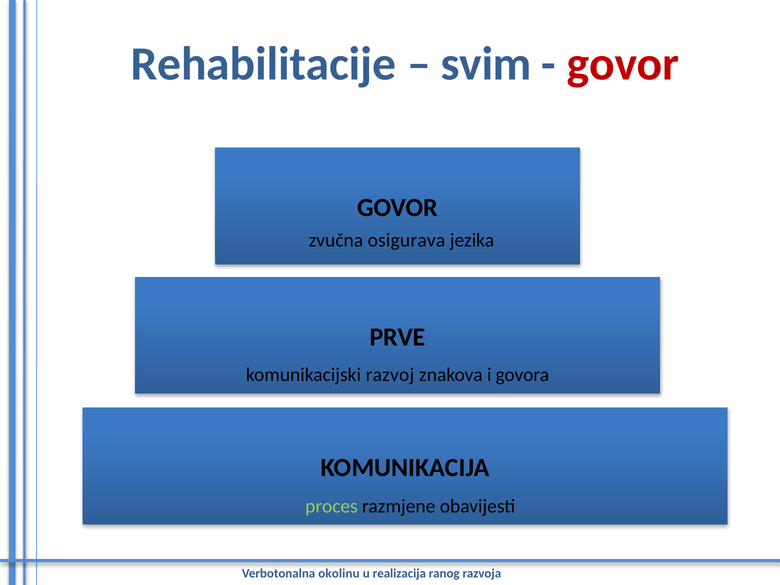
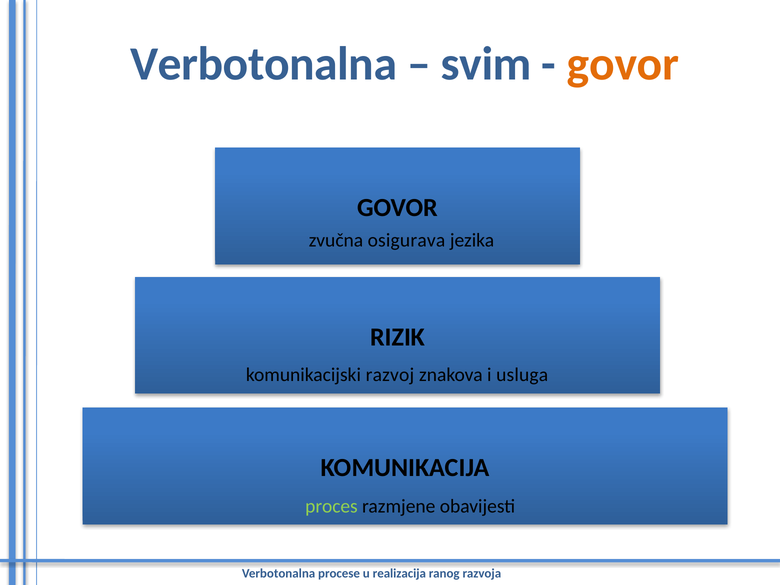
Rehabilitacije: Rehabilitacije -> Verbotonalna (264, 64)
govor colour: red -> orange (623, 64)
PRVE: PRVE -> RIZIK (398, 337)
govora: govora -> usluga (522, 375)
okolinu: okolinu -> procese (339, 574)
